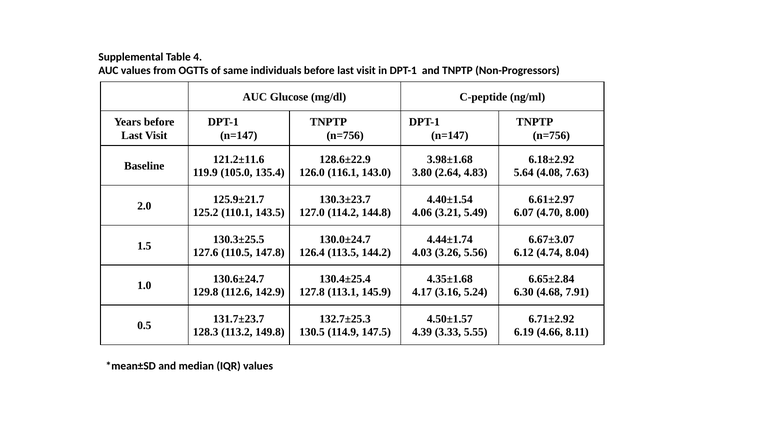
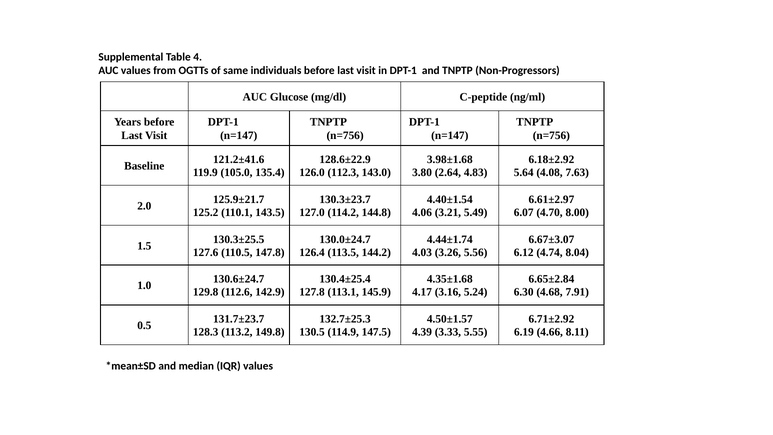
121.2±11.6: 121.2±11.6 -> 121.2±41.6 (239, 159)
116.1: 116.1 -> 112.3 (343, 173)
